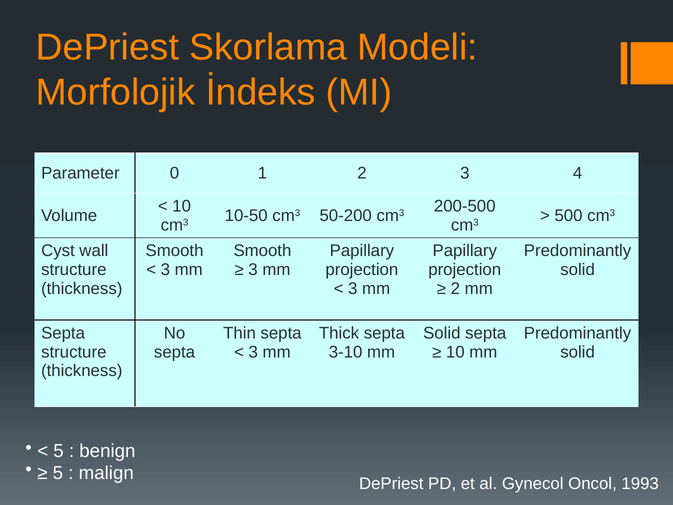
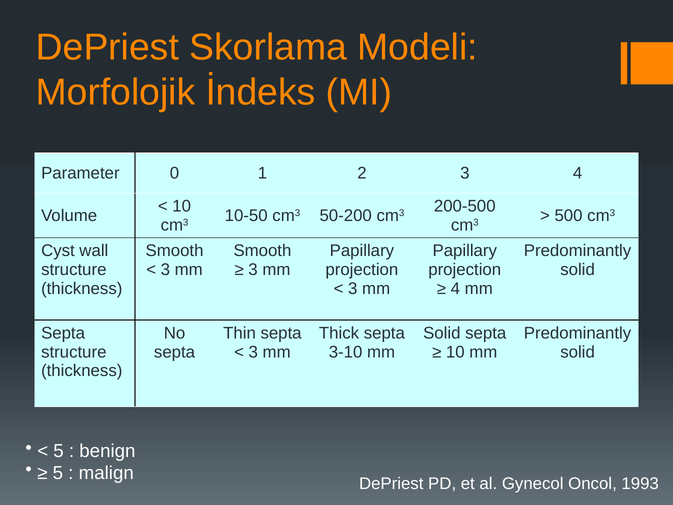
2: 2 -> 4 (455, 288)
